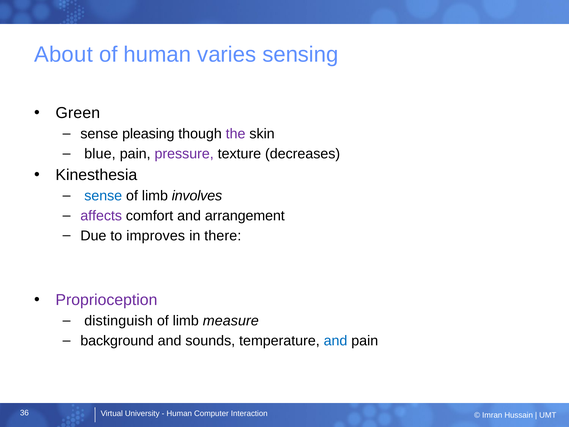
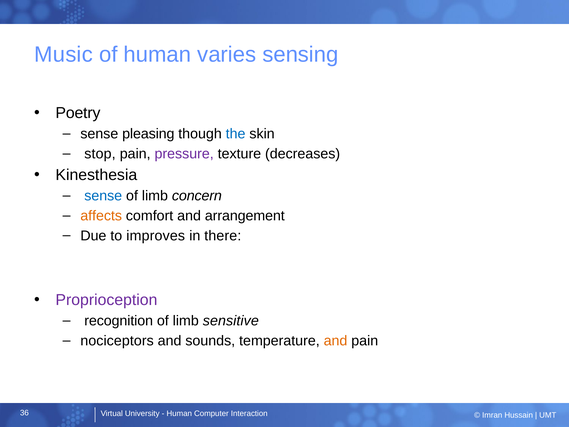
About: About -> Music (63, 55)
Green: Green -> Poetry (78, 113)
the colour: purple -> blue (236, 134)
blue: blue -> stop (100, 154)
involves: involves -> concern (197, 196)
affects colour: purple -> orange (101, 216)
distinguish: distinguish -> recognition (119, 321)
measure: measure -> sensitive (231, 321)
background: background -> nociceptors (117, 341)
and colour: blue -> orange (336, 341)
